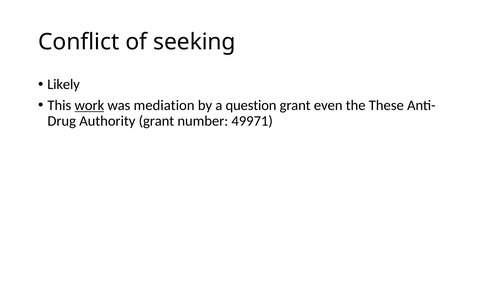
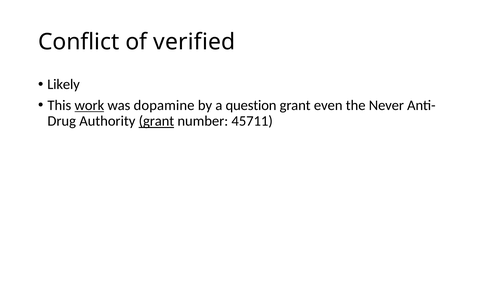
seeking: seeking -> verified (194, 42)
mediation: mediation -> dopamine (164, 106)
These: These -> Never (386, 106)
grant underline: none -> present (156, 121)
49971: 49971 -> 45711 (252, 121)
